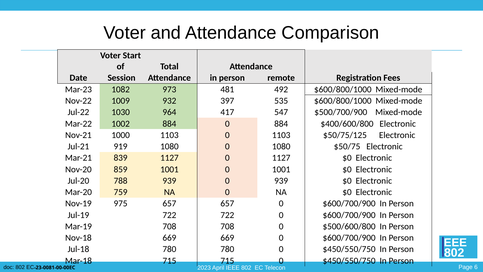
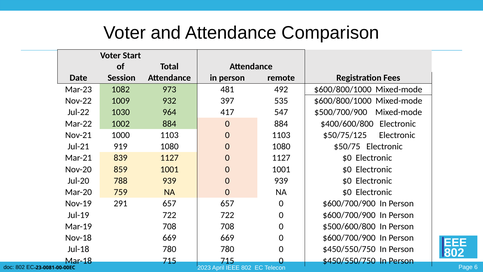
975: 975 -> 291 (121, 203)
